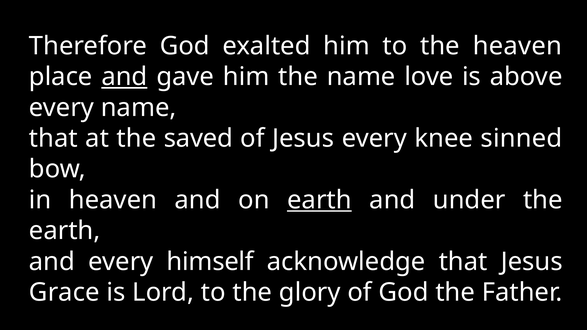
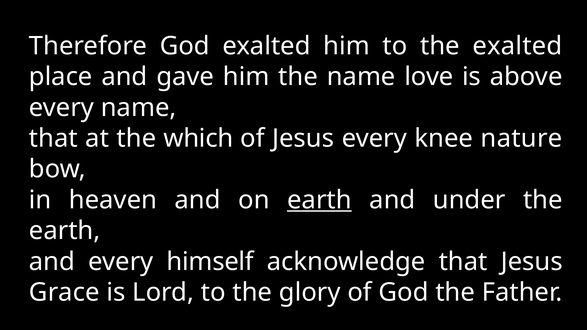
the heaven: heaven -> exalted (517, 46)
and underline: present -> none (124, 77)
saved: saved -> which (198, 138)
sinned: sinned -> nature (521, 138)
